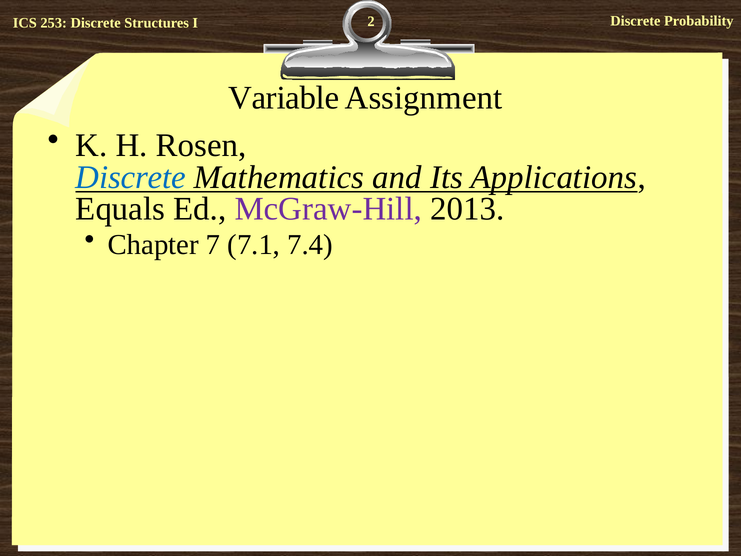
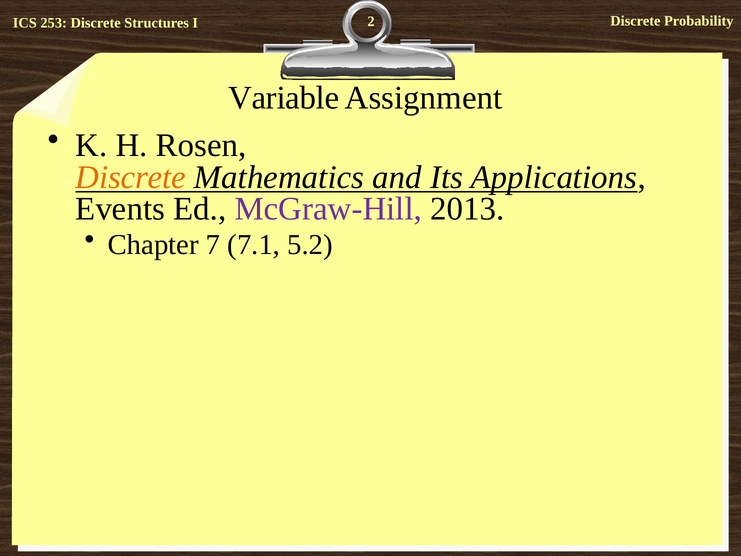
Discrete colour: blue -> orange (131, 177)
Equals: Equals -> Events (120, 209)
7.4: 7.4 -> 5.2 (310, 244)
